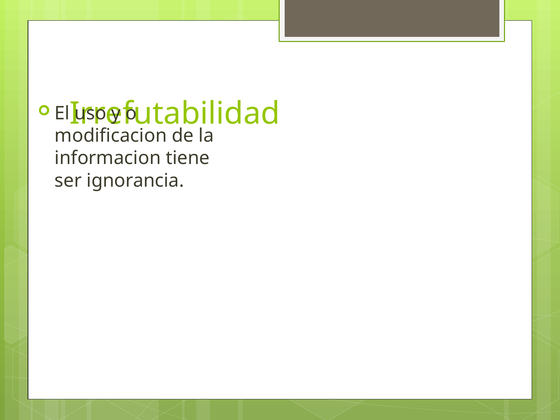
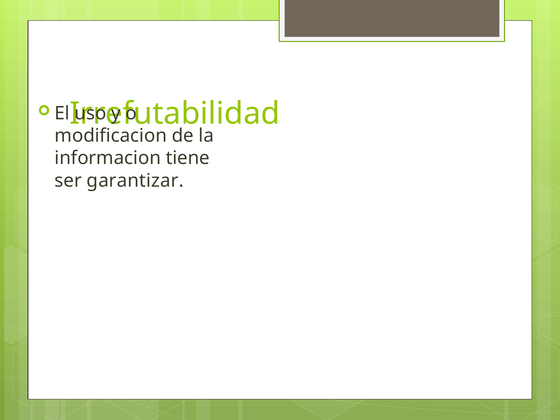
ignorancia: ignorancia -> garantizar (135, 181)
